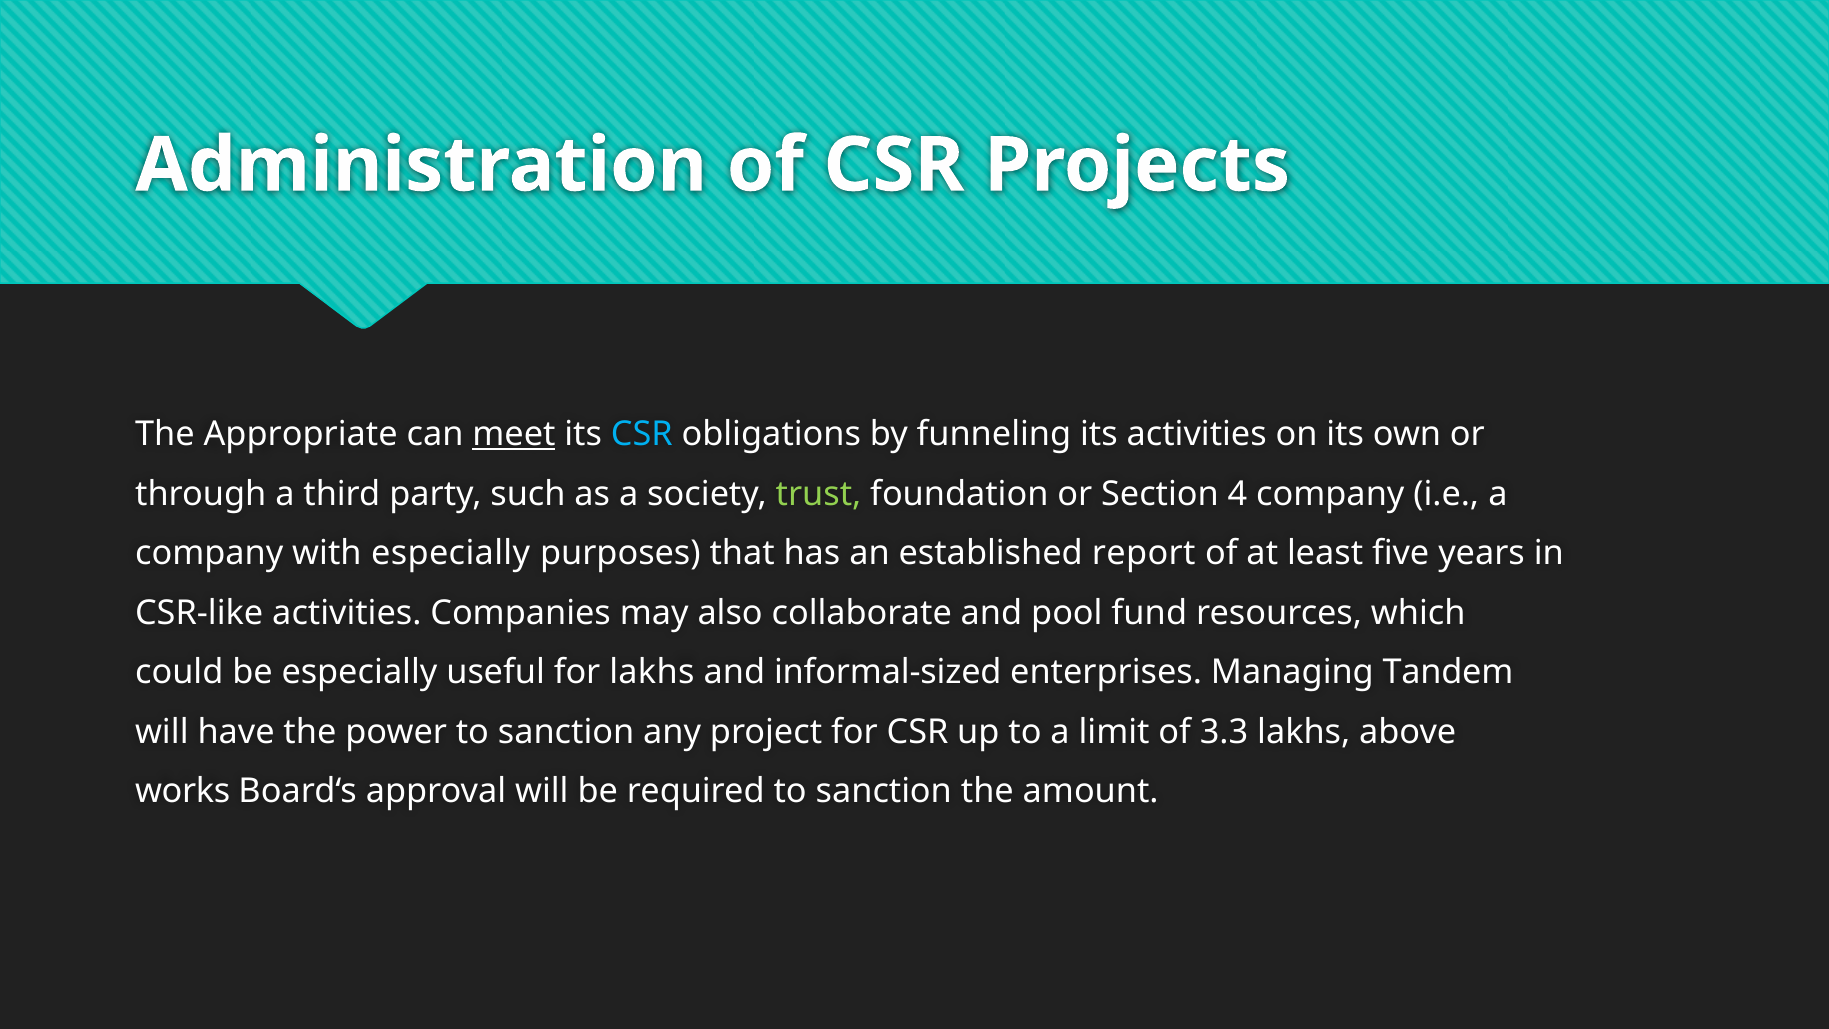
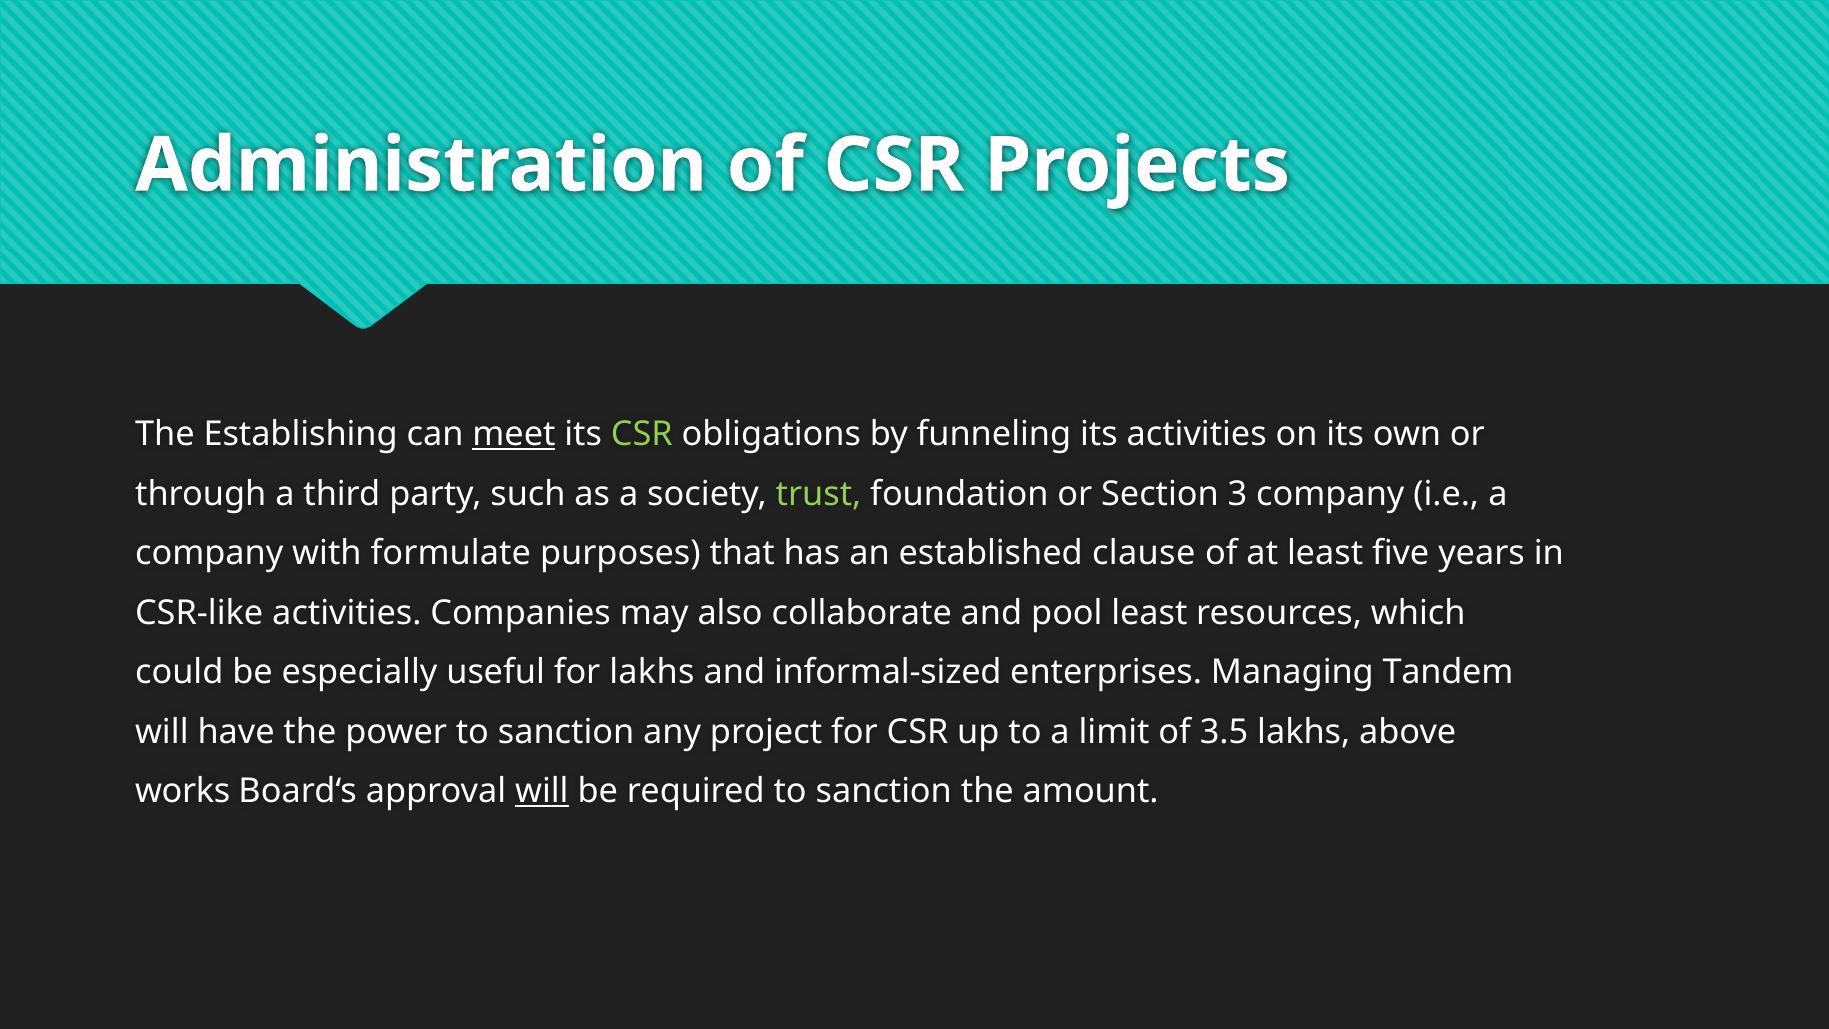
Appropriate: Appropriate -> Establishing (301, 434)
CSR colour: light blue -> light green (642, 434)
4: 4 -> 3 (1237, 494)
with especially: especially -> formulate (451, 553)
report: report -> clause (1144, 553)
pool fund: fund -> least (1149, 613)
3.3: 3.3 -> 3.5 (1224, 732)
will underline: none -> present (542, 791)
